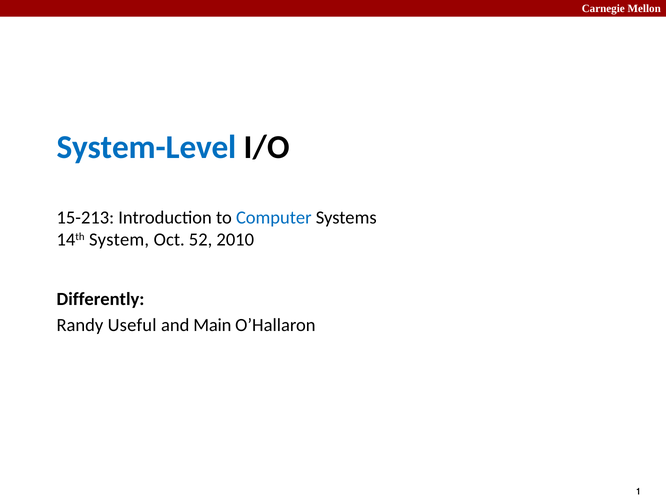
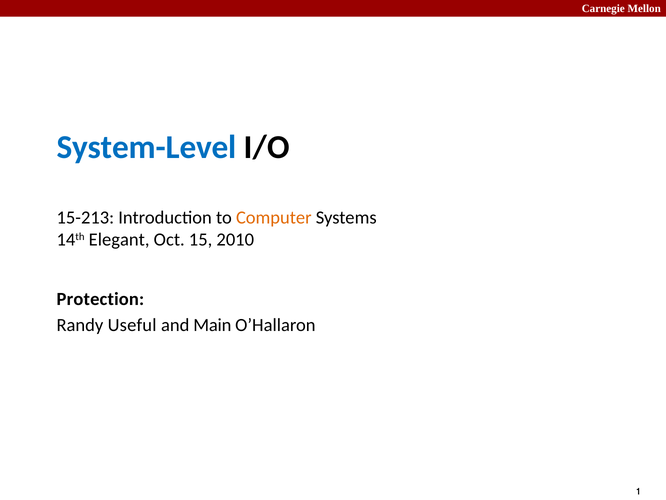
Computer colour: blue -> orange (274, 217)
System: System -> Elegant (119, 239)
52: 52 -> 15 (201, 239)
Differently: Differently -> Protection (100, 299)
